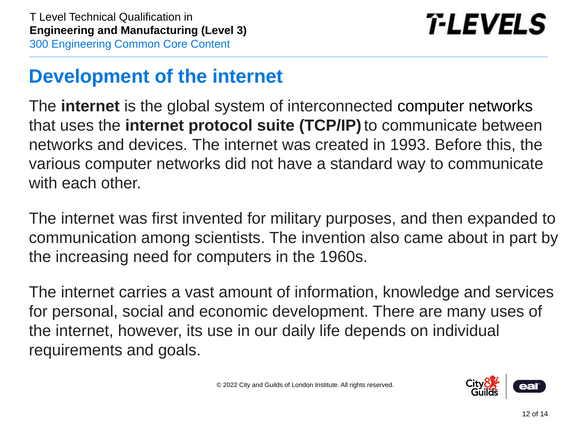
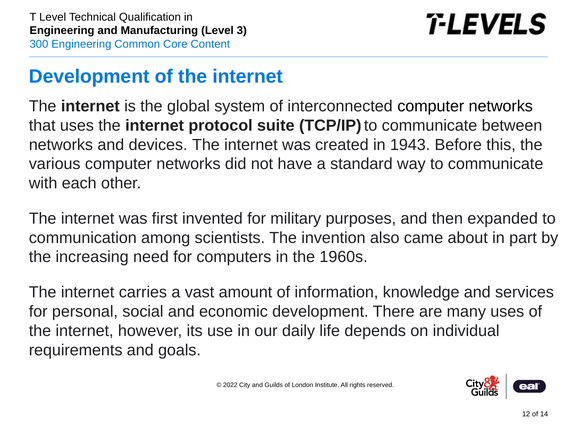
1993: 1993 -> 1943 (410, 145)
